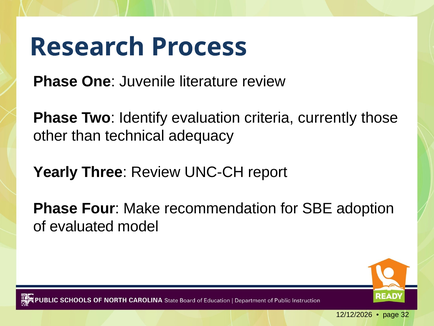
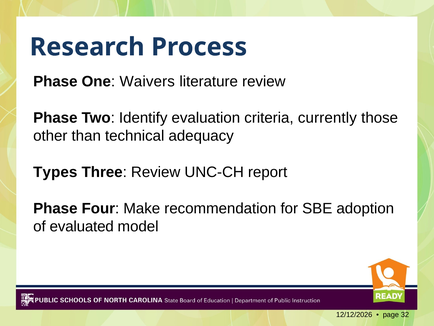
Juvenile: Juvenile -> Waivers (147, 82)
Yearly: Yearly -> Types (55, 172)
